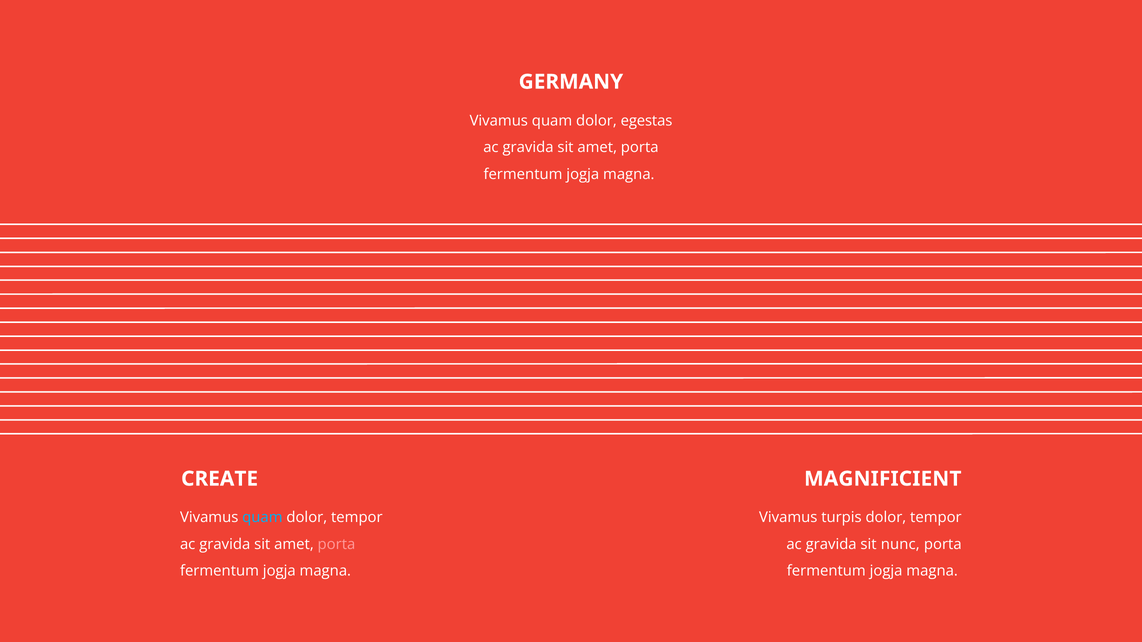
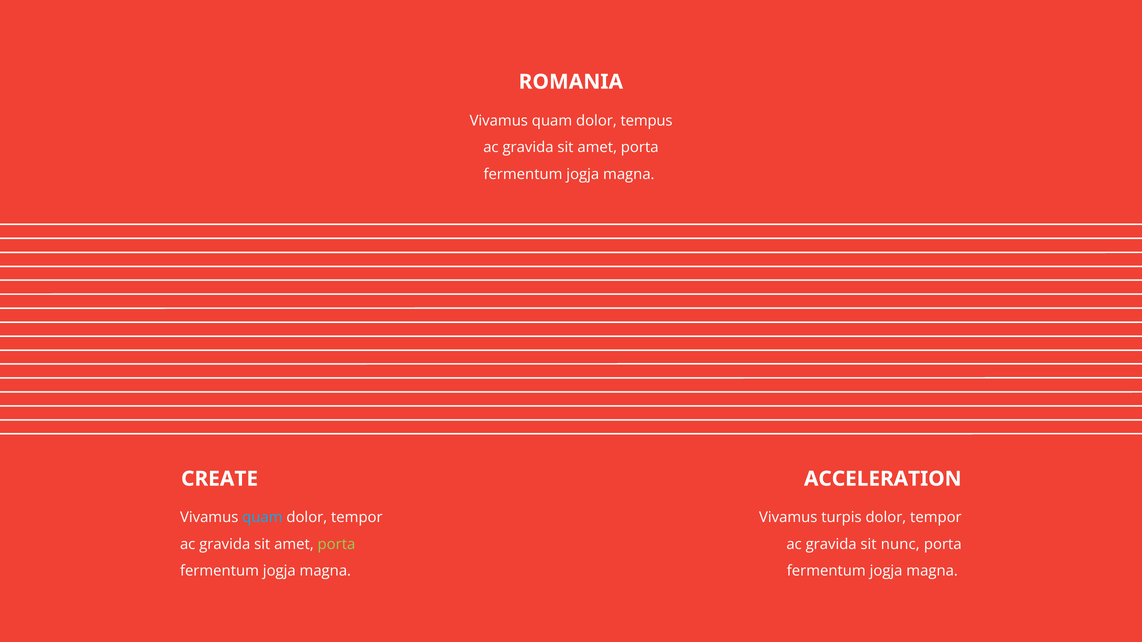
GERMANY: GERMANY -> ROMANIA (571, 82)
egestas: egestas -> tempus (647, 121)
MAGNIFICIENT: MAGNIFICIENT -> ACCELERATION (883, 479)
porta colour: pink -> light green (336, 545)
